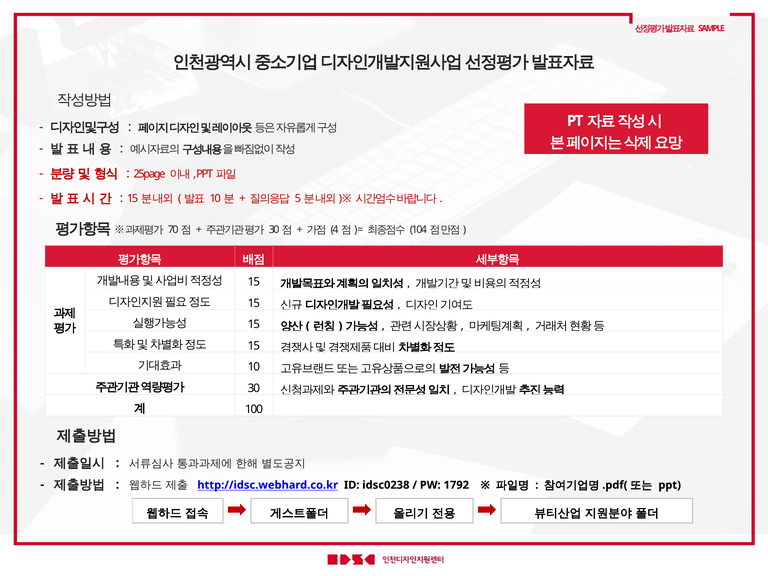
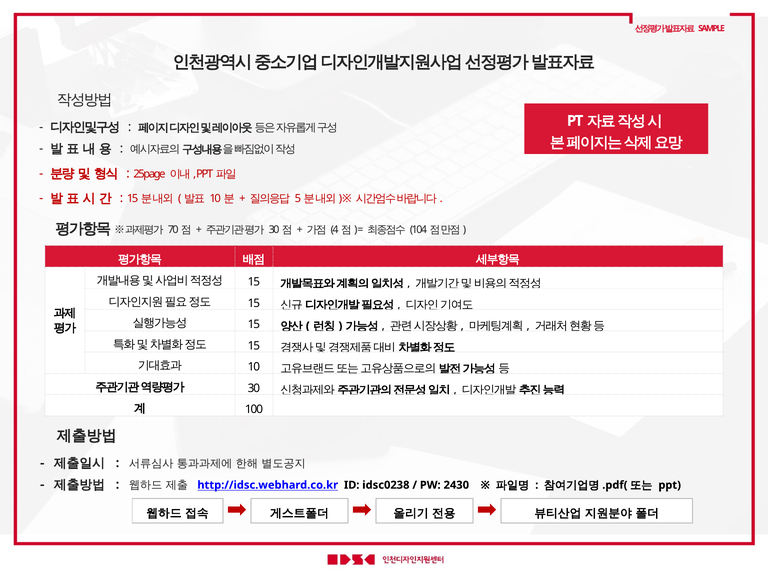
1792: 1792 -> 2430 (456, 485)
